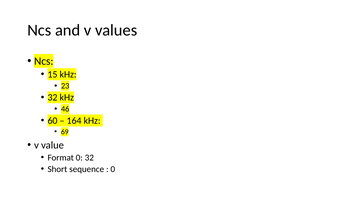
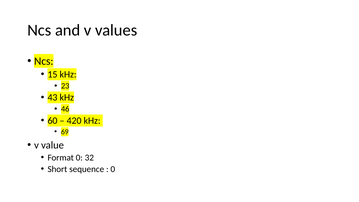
32: 32 -> 43 (52, 97)
164: 164 -> 420 (74, 121)
